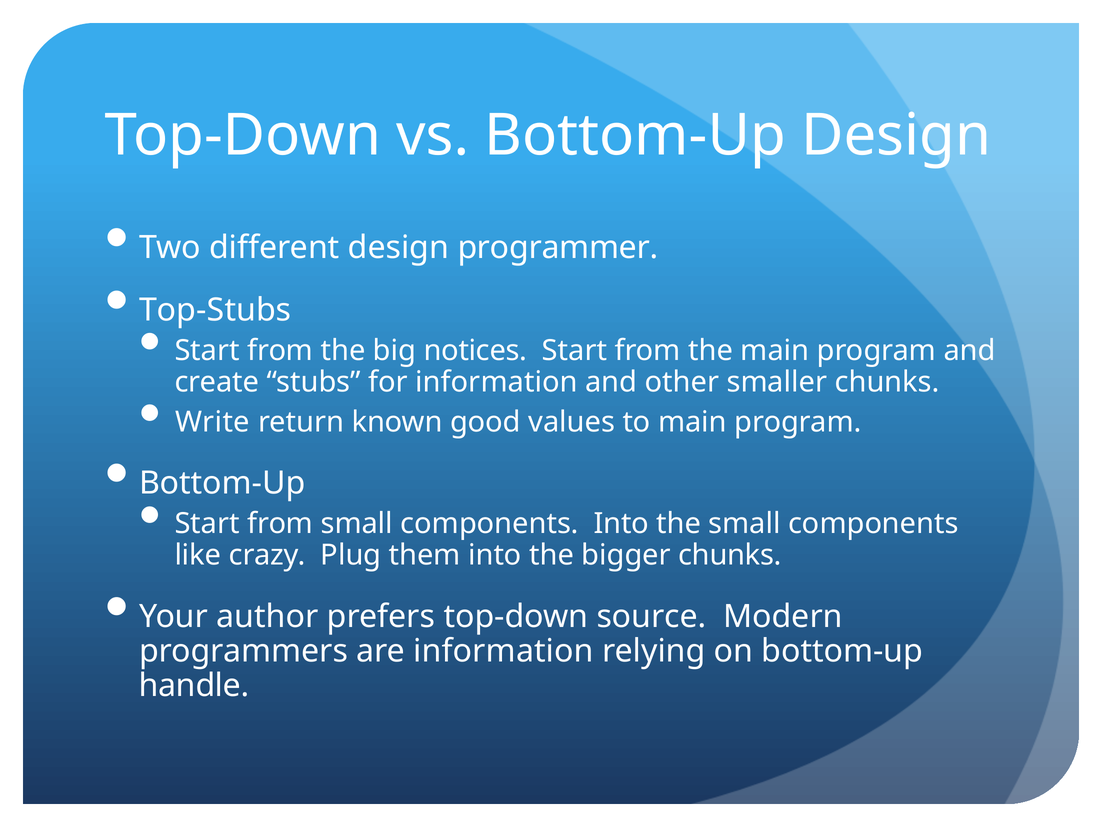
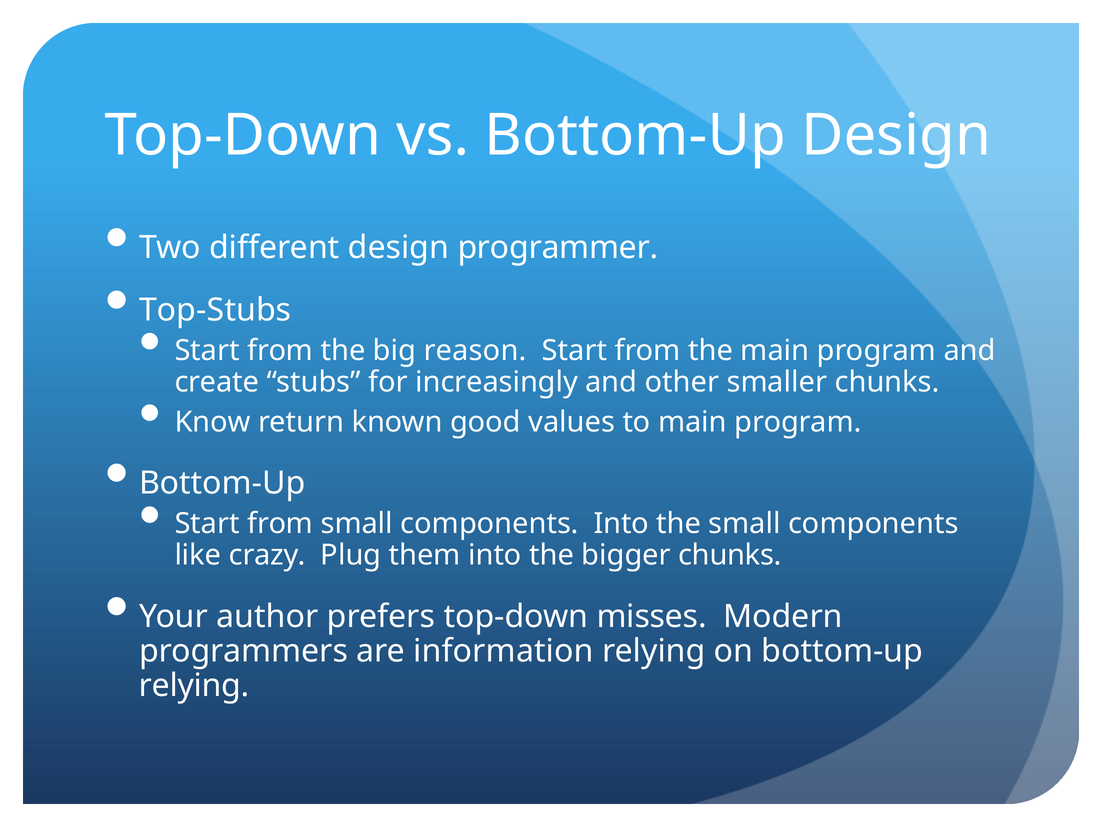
notices: notices -> reason (475, 351)
for information: information -> increasingly (497, 382)
Write: Write -> Know (213, 422)
source: source -> misses (652, 616)
handle: handle -> relying (194, 685)
